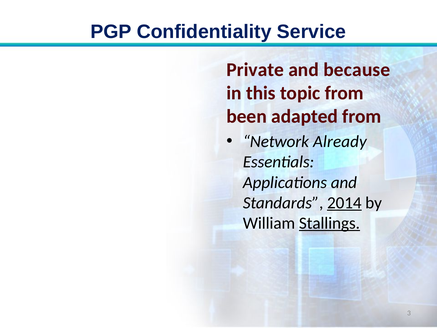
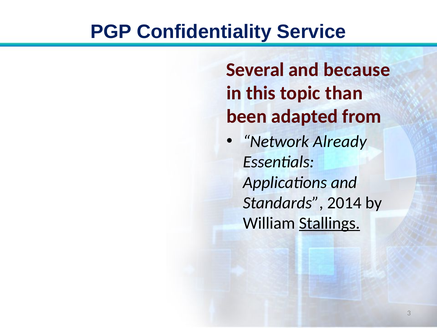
Private: Private -> Several (255, 70)
topic from: from -> than (344, 93)
2014 underline: present -> none (344, 203)
